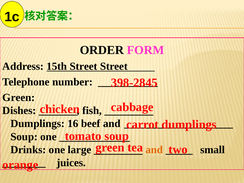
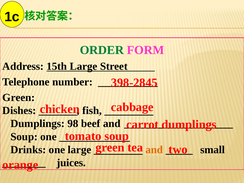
ORDER colour: black -> green (102, 50)
15th Street: Street -> Large (84, 66)
16: 16 -> 98 (73, 124)
